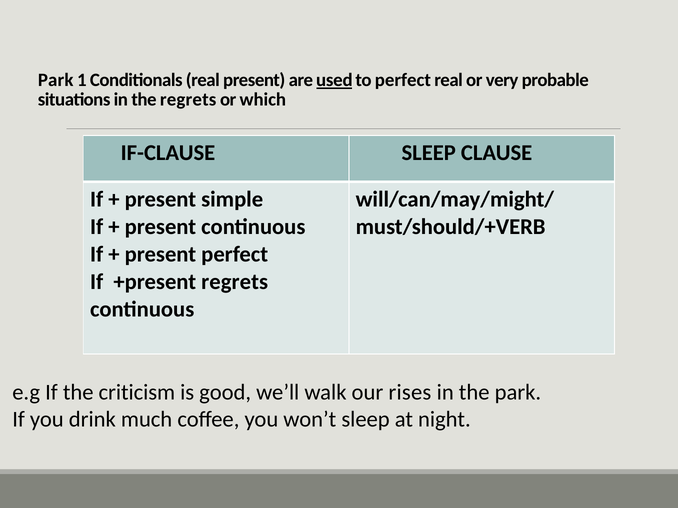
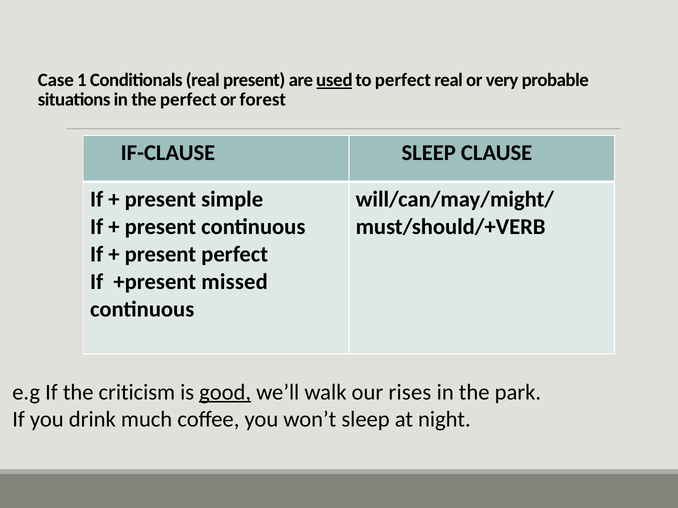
Park: Park -> Case (56, 80)
the regrets: regrets -> perfect (188, 100)
which: which -> forest (263, 100)
+present regrets: regrets -> missed (235, 282)
good underline: none -> present (225, 393)
